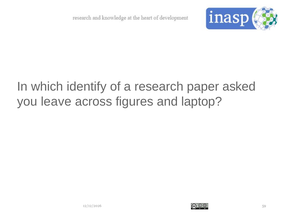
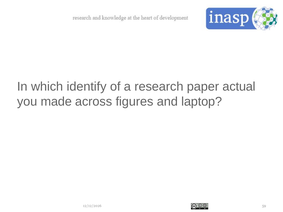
asked: asked -> actual (239, 87)
leave: leave -> made (56, 102)
